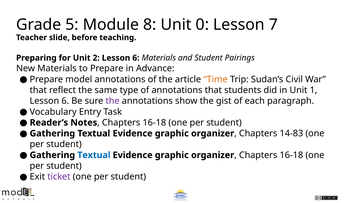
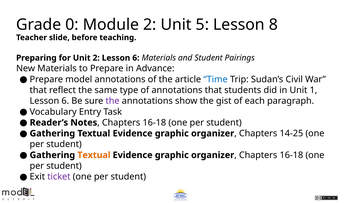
5: 5 -> 0 (72, 25)
Module 8: 8 -> 2 (150, 25)
0: 0 -> 5 (202, 25)
7: 7 -> 8 (273, 25)
Time colour: orange -> blue (216, 79)
14-83: 14-83 -> 14-25 (291, 133)
Textual colour: blue -> orange (94, 155)
